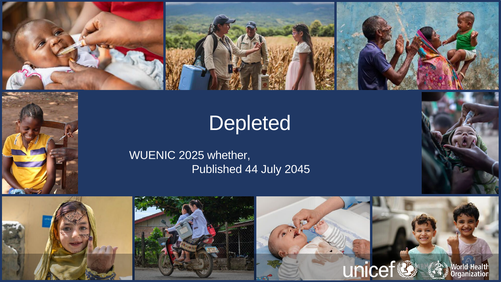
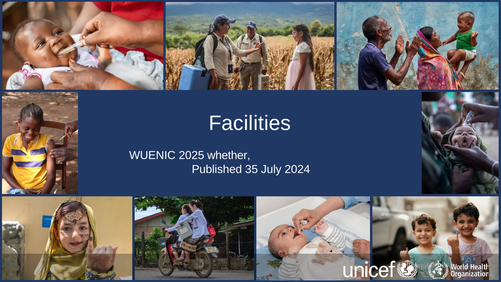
Depleted: Depleted -> Facilities (250, 123)
44: 44 -> 35 (252, 169)
2045: 2045 -> 2024 (297, 169)
